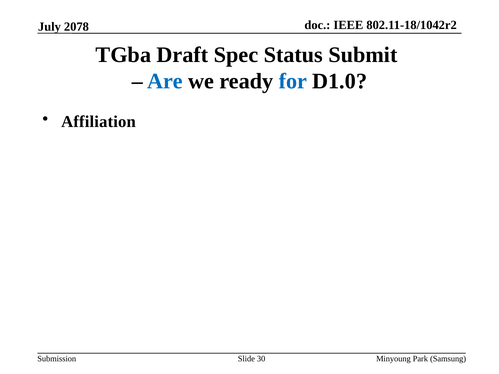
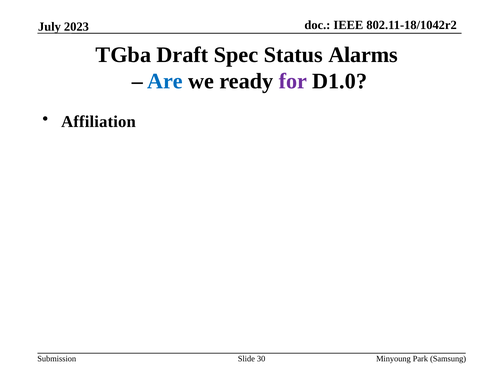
2078: 2078 -> 2023 (76, 27)
Submit: Submit -> Alarms (363, 55)
for colour: blue -> purple (293, 81)
